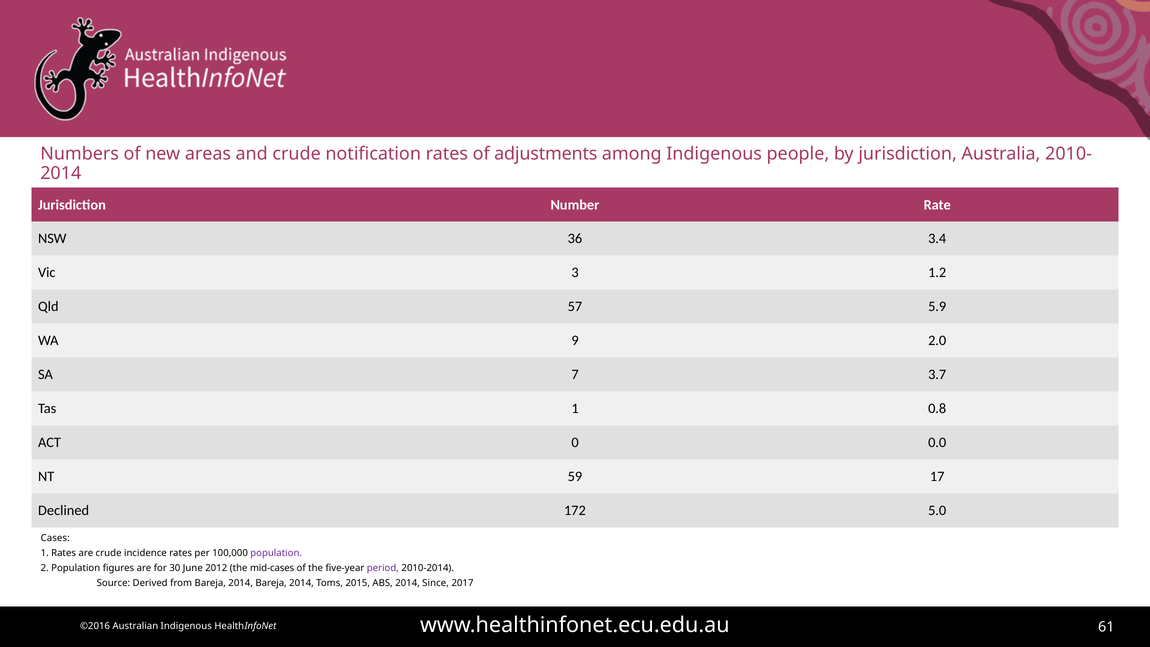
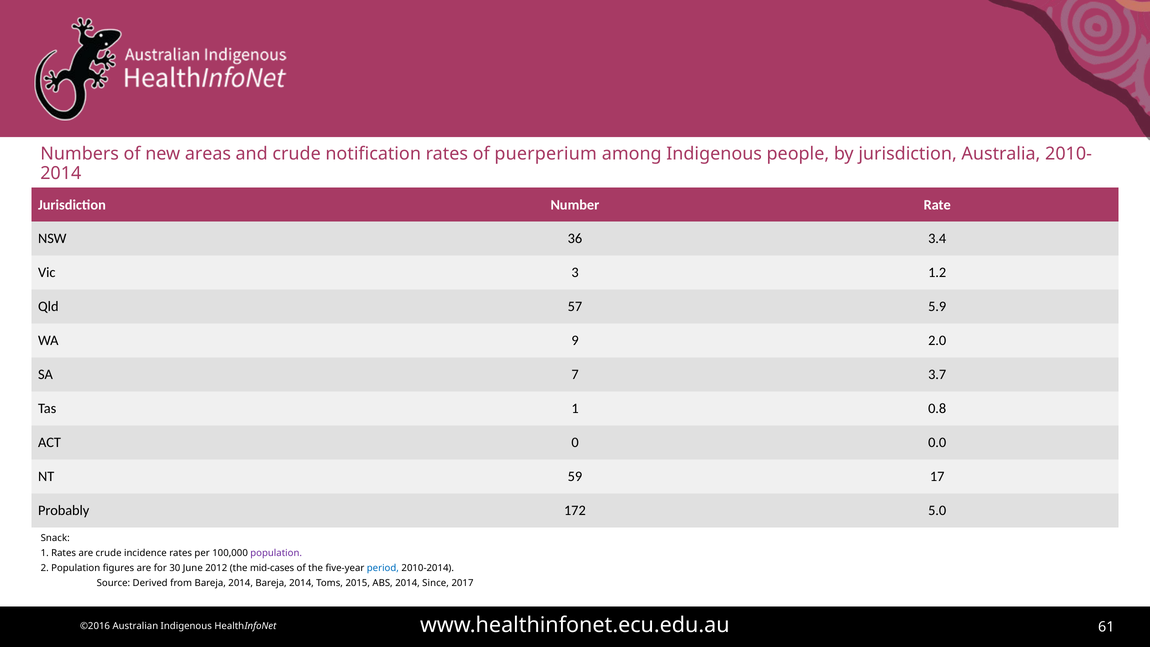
adjustments: adjustments -> puerperium (546, 154)
Declined: Declined -> Probably (64, 510)
Cases: Cases -> Snack (55, 538)
period colour: purple -> blue (383, 568)
